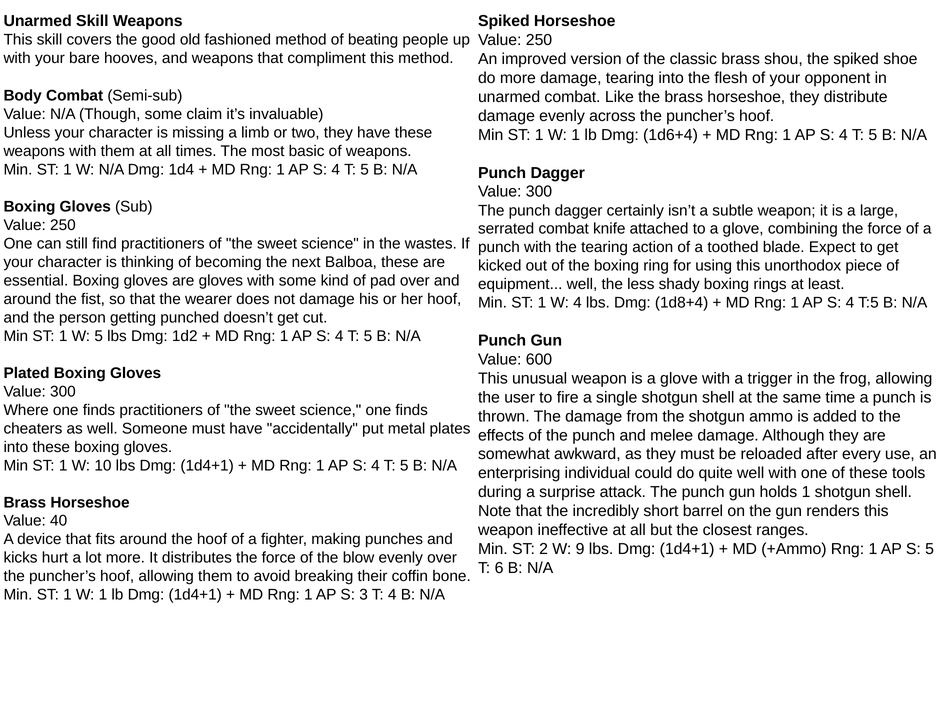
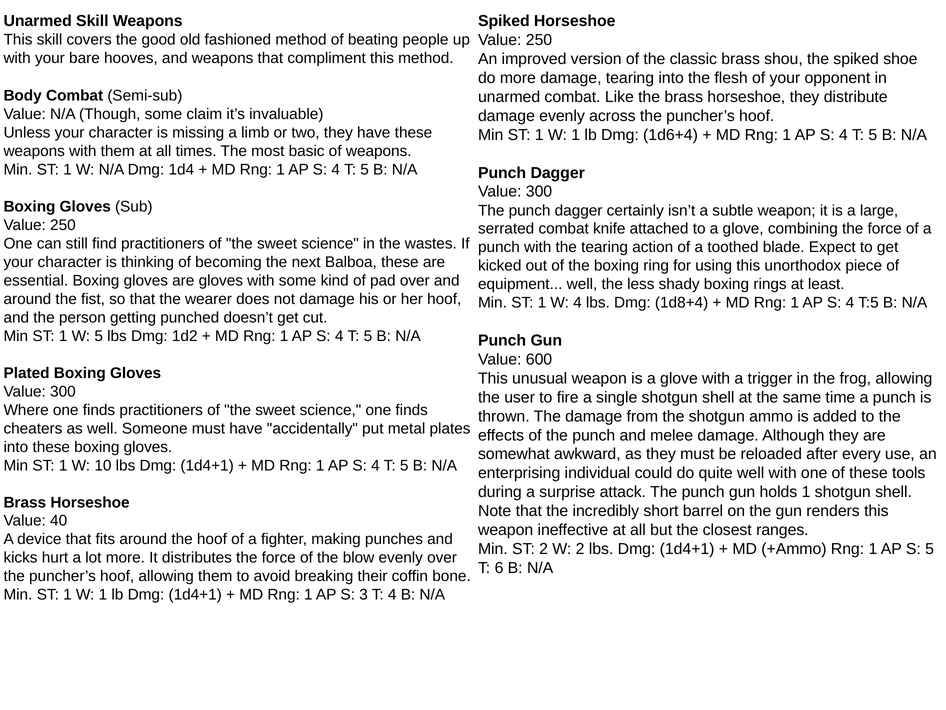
W 9: 9 -> 2 (580, 549)
